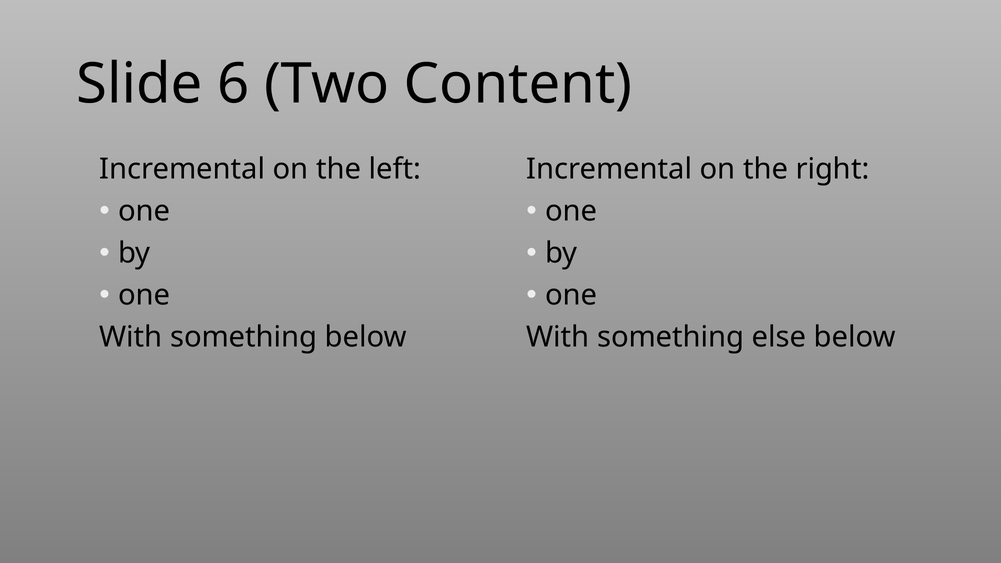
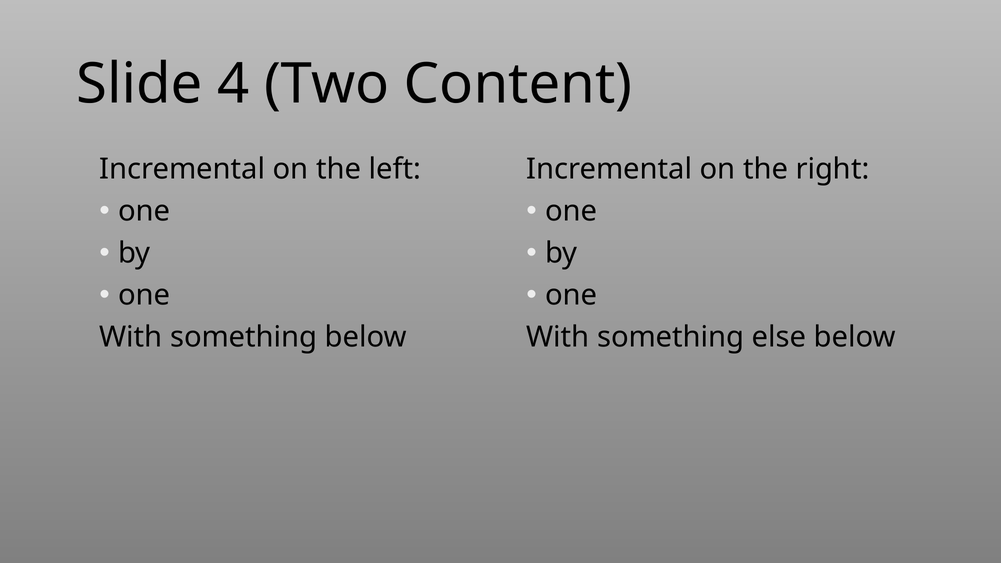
6: 6 -> 4 (233, 84)
